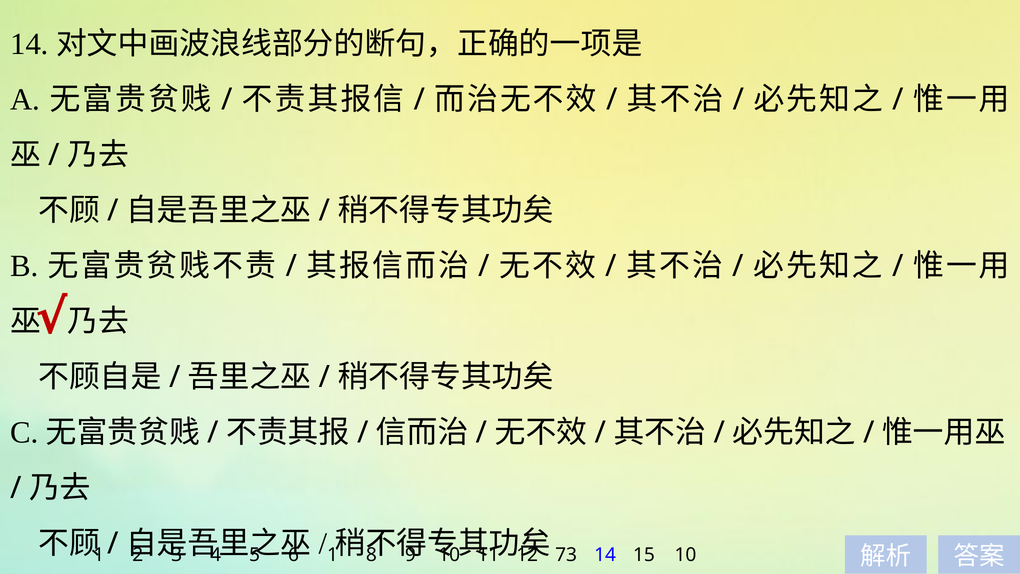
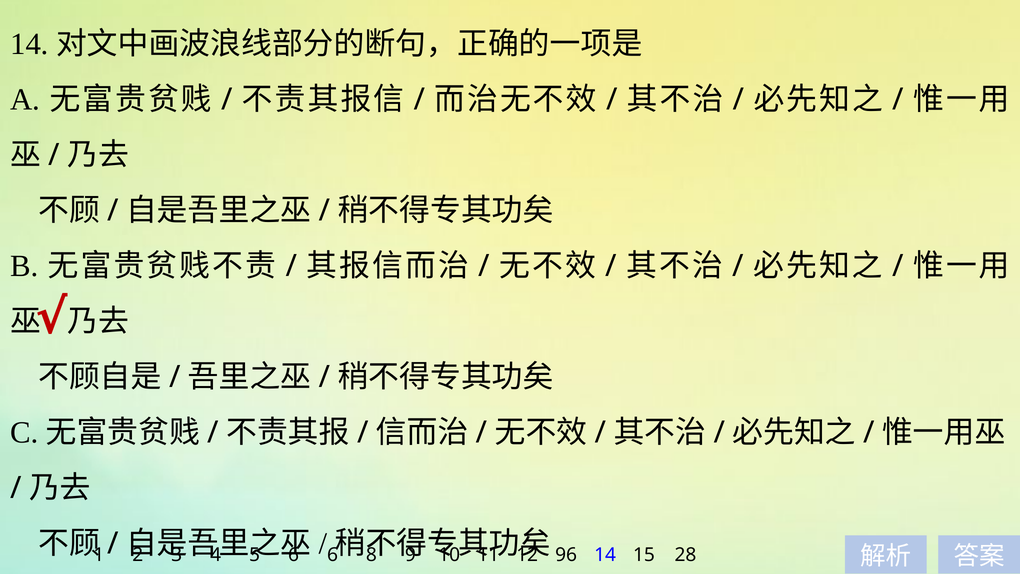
1: 1 -> 6 (332, 555)
73: 73 -> 96 (566, 555)
15 10: 10 -> 28 (685, 555)
